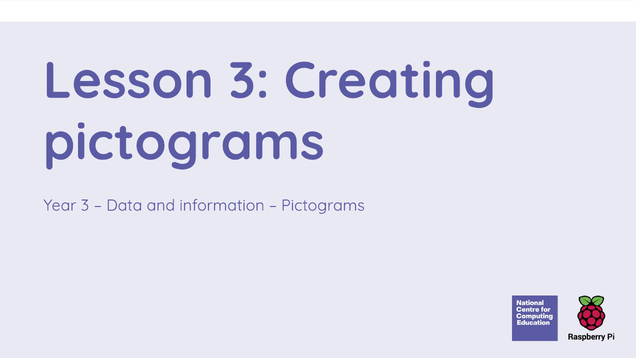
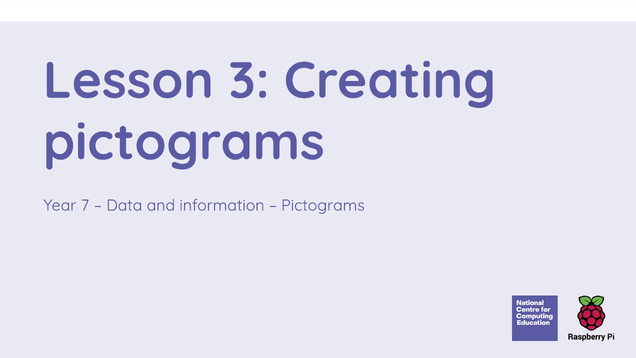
Year 3: 3 -> 7 (85, 205)
